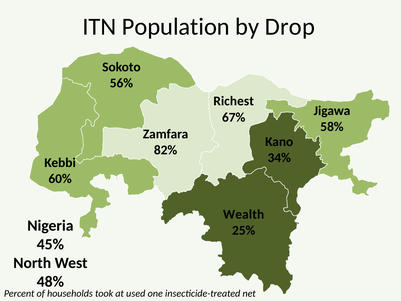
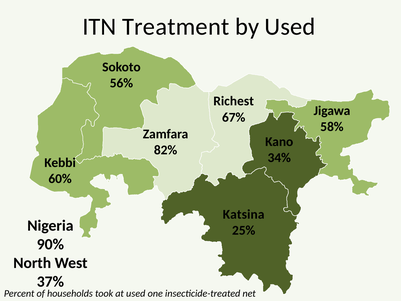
Population: Population -> Treatment (176, 27)
by Drop: Drop -> Used (290, 27)
Wealth: Wealth -> Katsina (244, 214)
45%: 45% -> 90% (50, 244)
48%: 48% -> 37% (50, 282)
